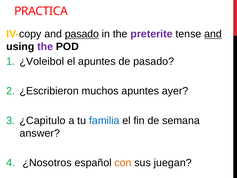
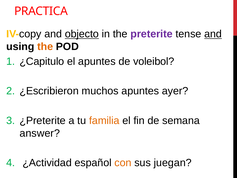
and pasado: pasado -> objecto (82, 34)
the colour: purple -> orange (45, 47)
¿Voleibol: ¿Voleibol -> ¿Capitulo (42, 61)
de pasado: pasado -> voleibol (154, 61)
¿Capitulo: ¿Capitulo -> ¿Preterite (43, 120)
familia colour: blue -> orange (104, 120)
¿Nosotros: ¿Nosotros -> ¿Actividad (47, 163)
